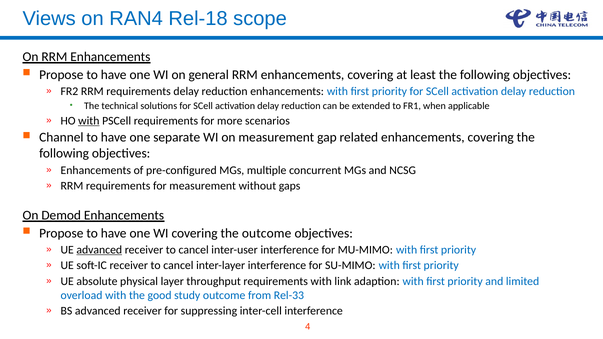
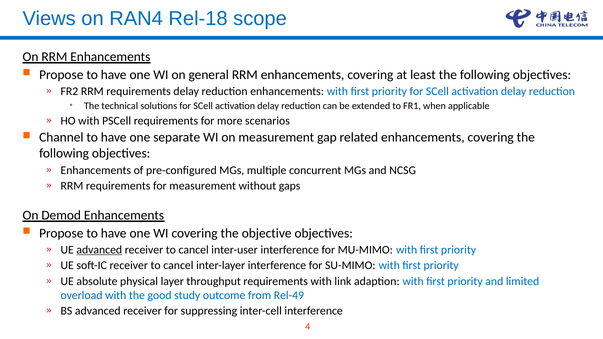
with underline: present -> none (89, 121)
the outcome: outcome -> objective (267, 233)
Rel-33: Rel-33 -> Rel-49 (289, 295)
